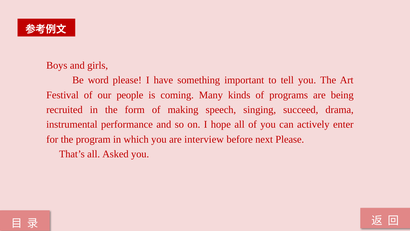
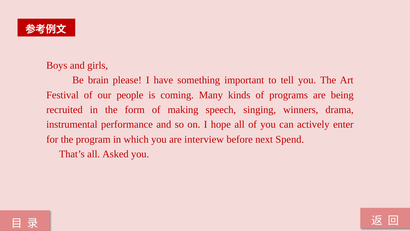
word: word -> brain (98, 80)
succeed: succeed -> winners (301, 110)
next Please: Please -> Spend (290, 139)
